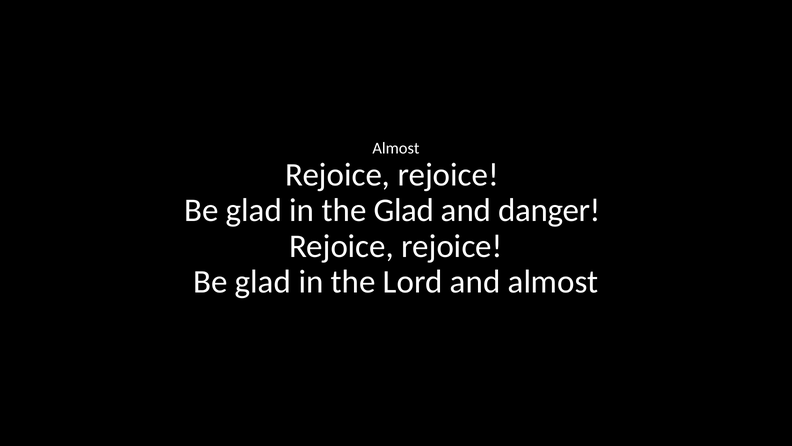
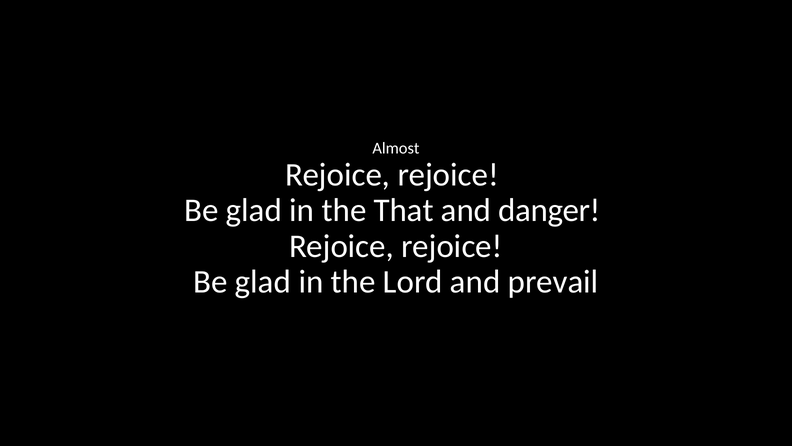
the Glad: Glad -> That (404, 210)
and almost: almost -> prevail (553, 282)
